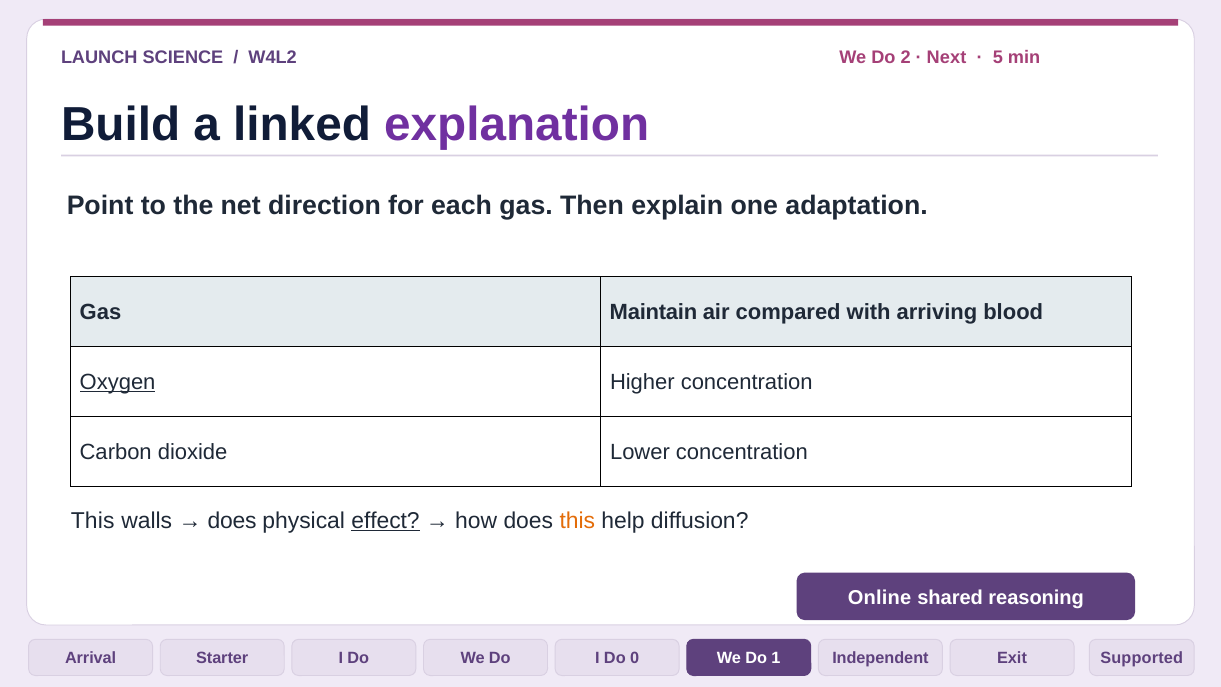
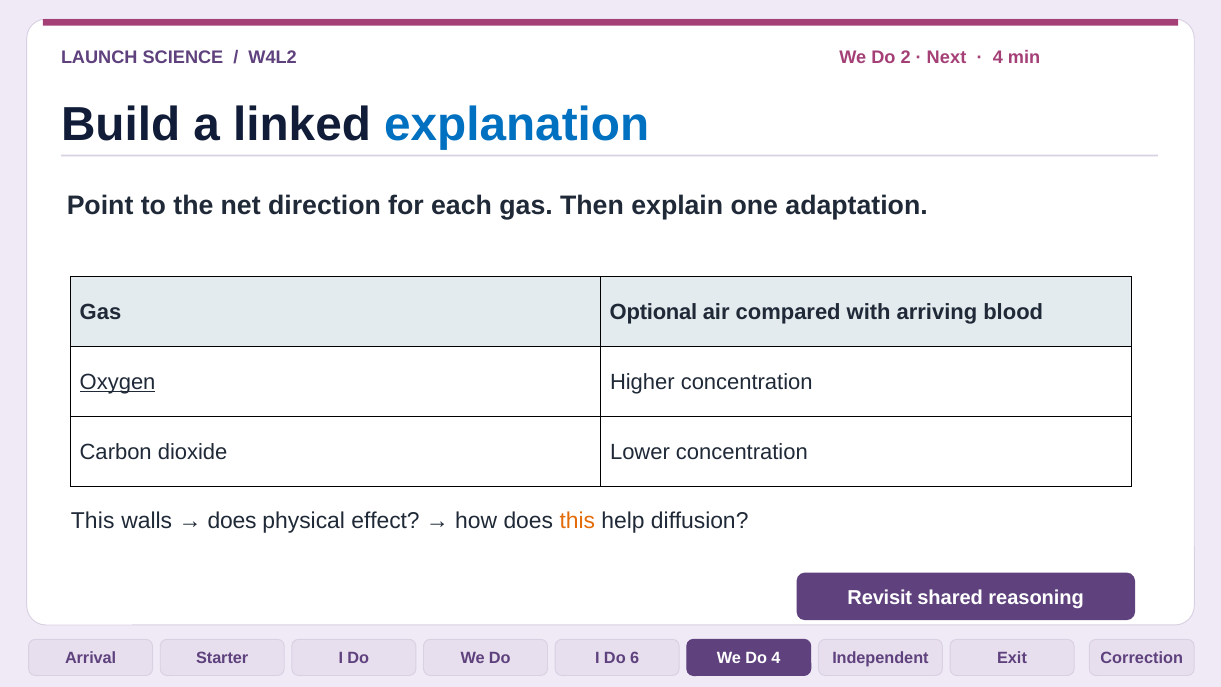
5: 5 -> 4 (998, 57)
explanation colour: purple -> blue (517, 124)
Maintain: Maintain -> Optional (653, 312)
effect underline: present -> none (386, 521)
Online: Online -> Revisit (880, 598)
0: 0 -> 6 (635, 658)
Do 1: 1 -> 4 (776, 658)
Supported: Supported -> Correction (1142, 658)
